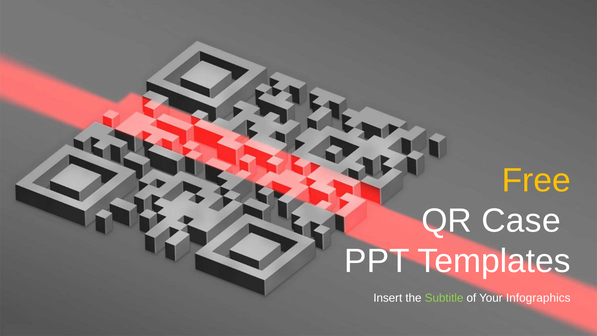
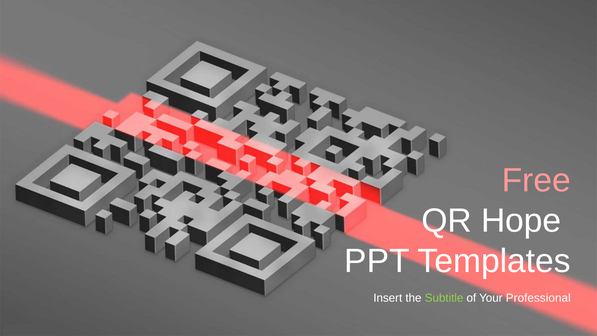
Free colour: yellow -> pink (536, 180)
Case: Case -> Hope (521, 220)
Infographics: Infographics -> Professional (538, 298)
